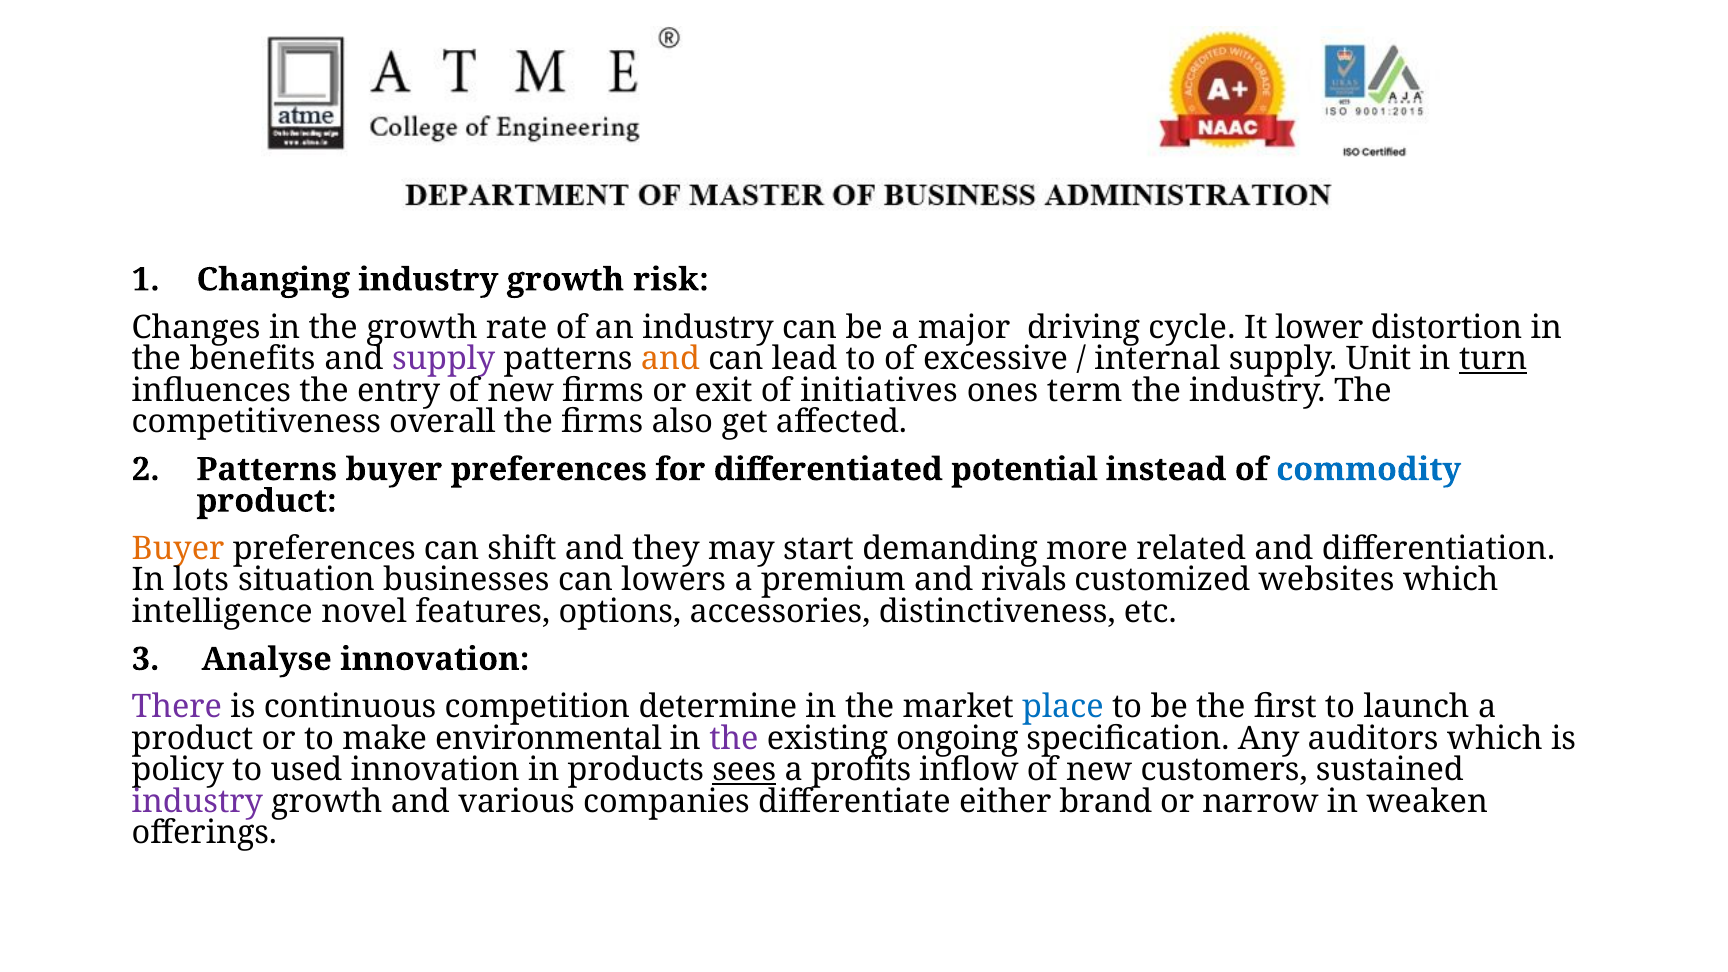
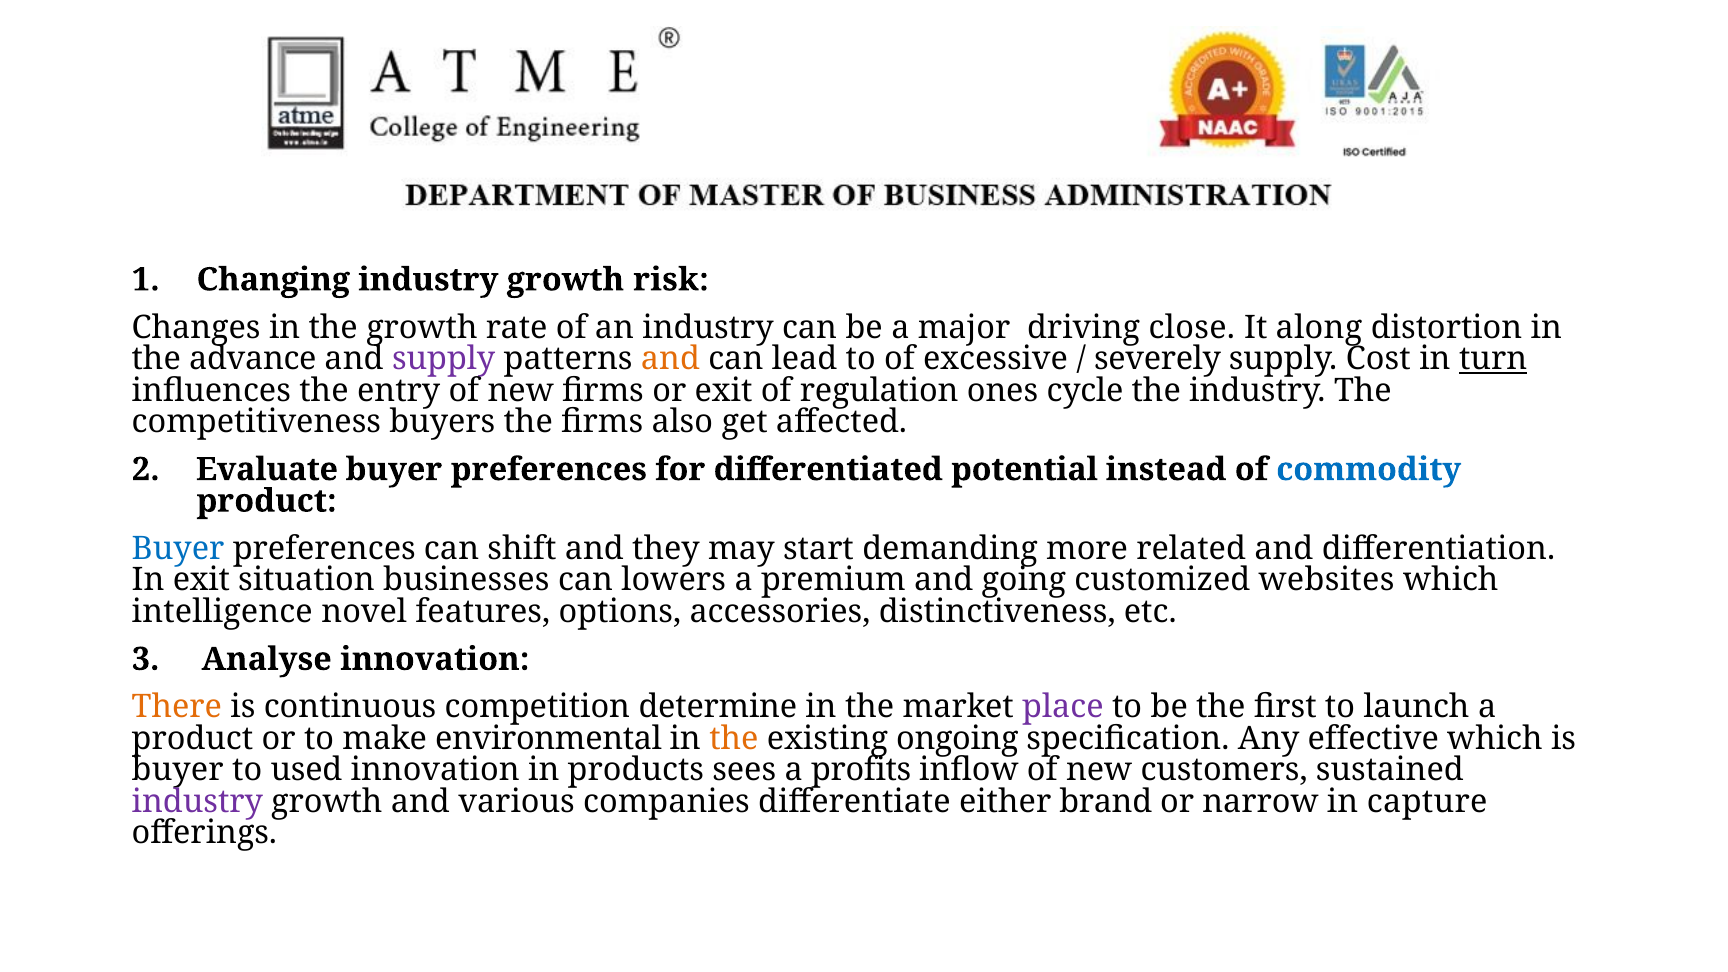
cycle: cycle -> close (1192, 327)
lower: lower -> along (1319, 327)
benefits: benefits -> advance (253, 359)
internal: internal -> severely (1158, 359)
Unit: Unit -> Cost (1378, 359)
initiatives: initiatives -> regulation (879, 390)
term: term -> cycle (1085, 390)
overall: overall -> buyers (442, 422)
Patterns: Patterns -> Evaluate (267, 469)
Buyer colour: orange -> blue (178, 549)
In lots: lots -> exit (201, 580)
rivals: rivals -> going (1024, 580)
There colour: purple -> orange (177, 707)
place colour: blue -> purple (1063, 707)
the colour: purple -> orange (734, 738)
auditors: auditors -> effective (1373, 738)
policy: policy -> buyer (178, 770)
sees underline: present -> none (744, 770)
weaken: weaken -> capture (1427, 801)
